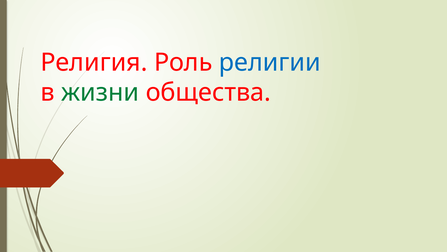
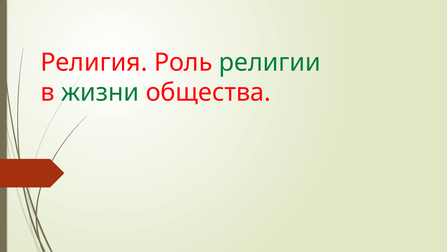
религии colour: blue -> green (270, 62)
